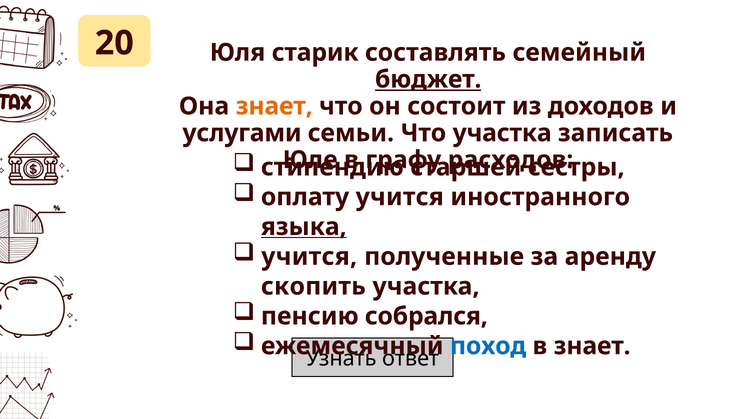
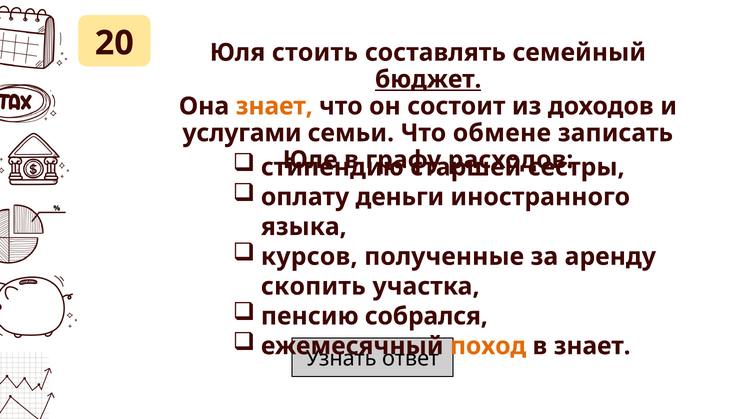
старик: старик -> стоить (315, 53)
Что участка: участка -> обмене (502, 133)
учится: учится -> деньги (400, 197)
языка underline: present -> none (304, 227)
учится: учится -> курсов (309, 257)
поход colour: blue -> orange (488, 346)
